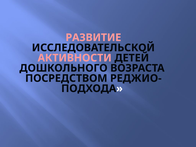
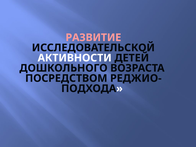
АКТИВНОСТИ colour: pink -> white (75, 58)
